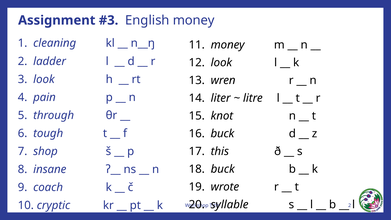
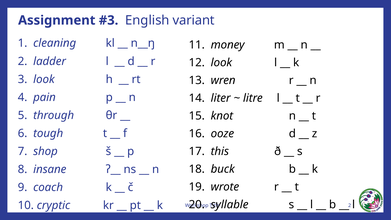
English money: money -> variant (194, 20)
16 buck: buck -> ooze (222, 134)
